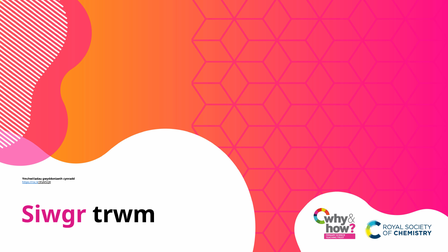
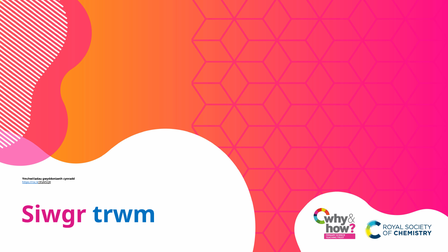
trwm colour: black -> blue (124, 215)
